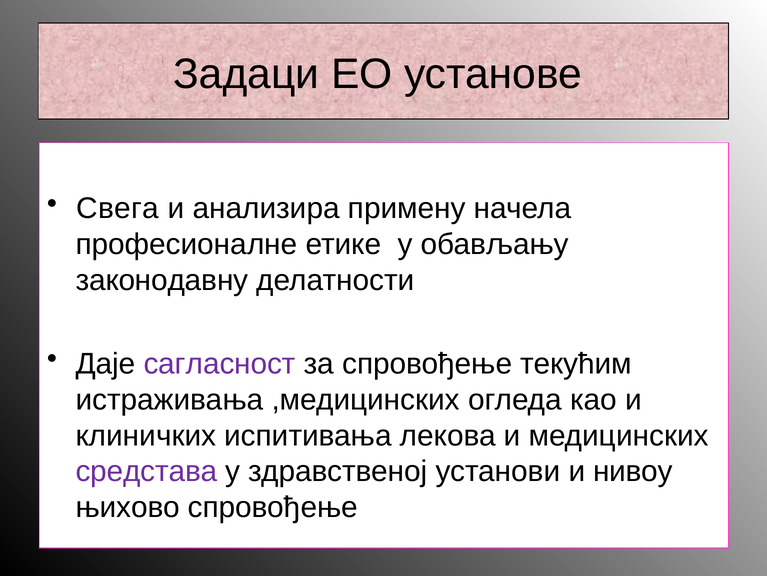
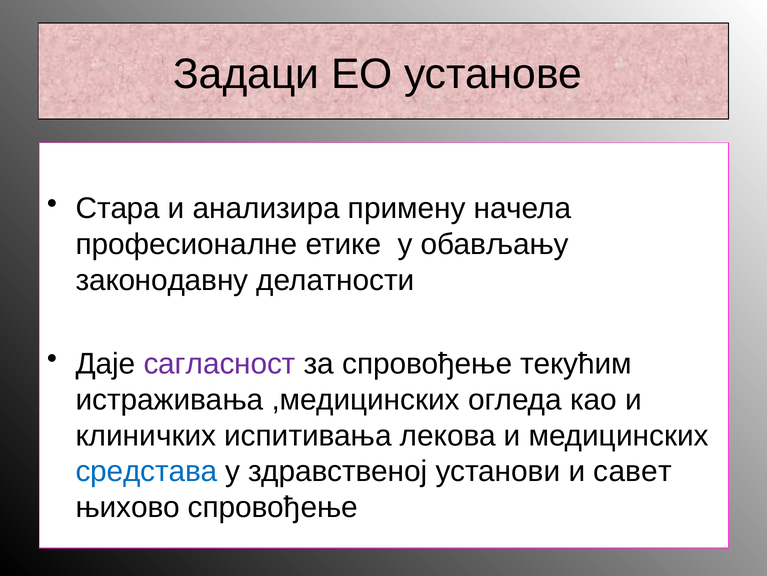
Свега: Свега -> Стара (118, 208)
средстава colour: purple -> blue (146, 471)
нивоу: нивоу -> савет (633, 471)
